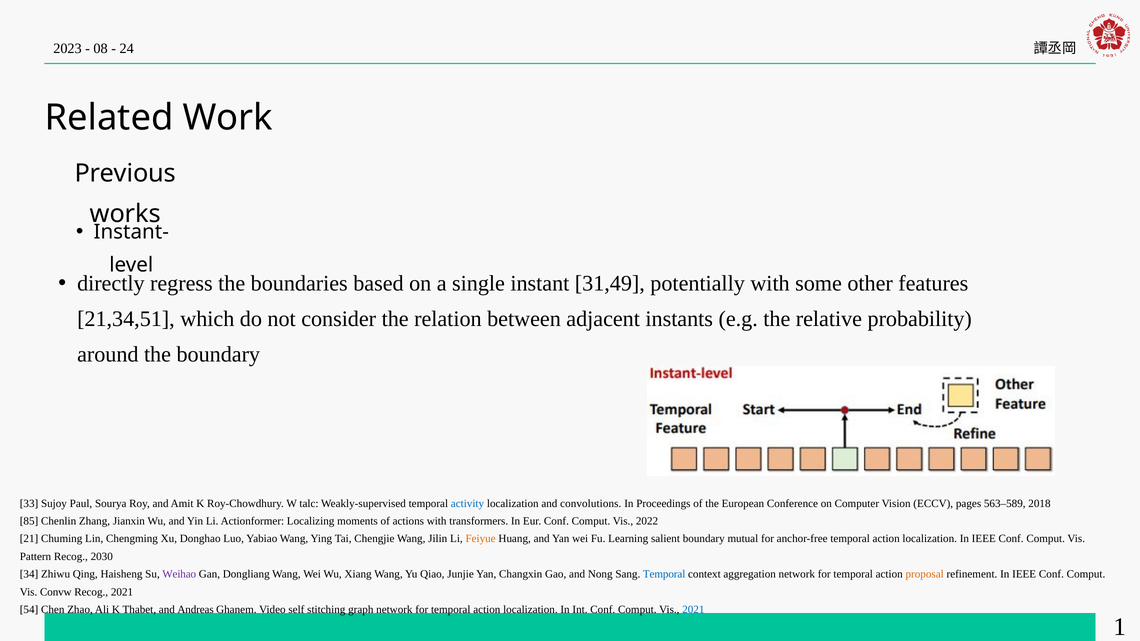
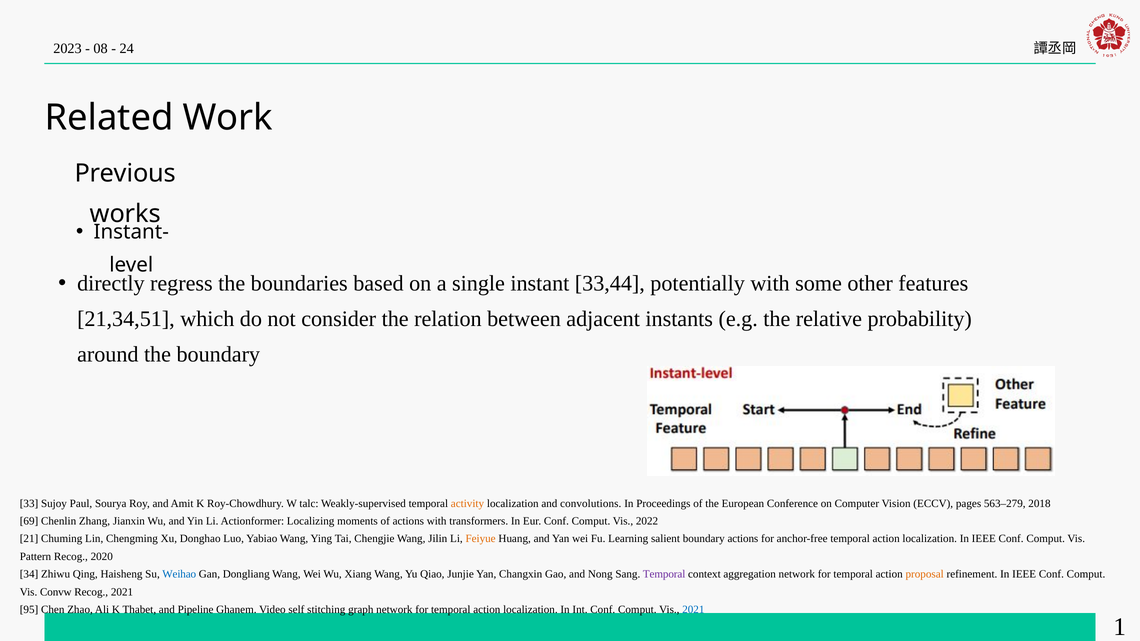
31,49: 31,49 -> 33,44 (610, 284)
activity colour: blue -> orange (467, 504)
563–589: 563–589 -> 563–279 (1005, 504)
85: 85 -> 69 (29, 521)
boundary mutual: mutual -> actions (743, 539)
2030: 2030 -> 2020 (102, 557)
Weihao colour: purple -> blue (179, 574)
Temporal colour: blue -> purple (664, 574)
54: 54 -> 95 (29, 610)
Andreas: Andreas -> Pipeline (196, 610)
